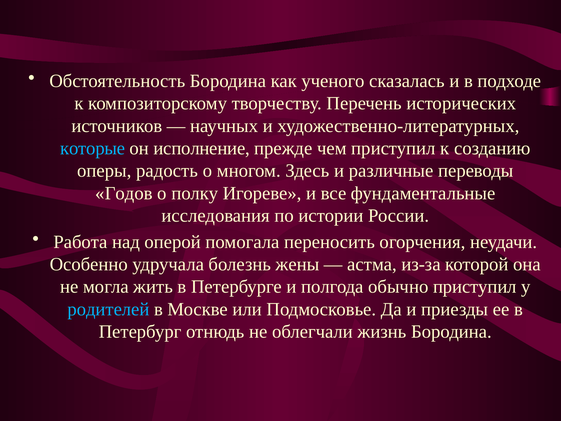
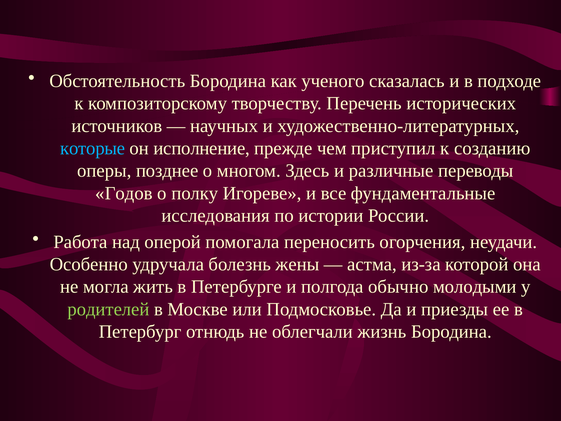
радость: радость -> позднее (167, 171)
обычно приступил: приступил -> молодыми (475, 287)
родителей colour: light blue -> light green (109, 309)
